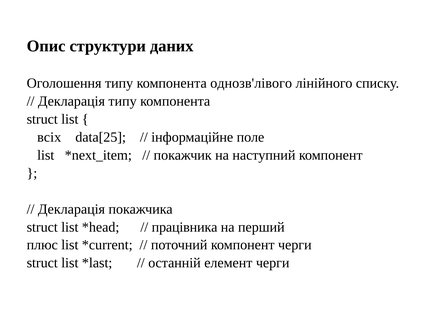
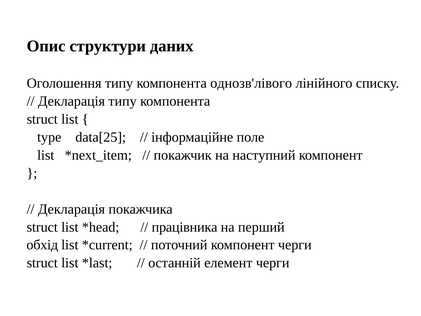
всіх: всіх -> type (49, 137)
плюс: плюс -> обхід (42, 245)
